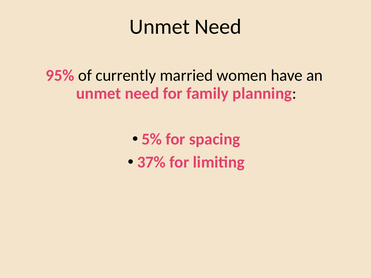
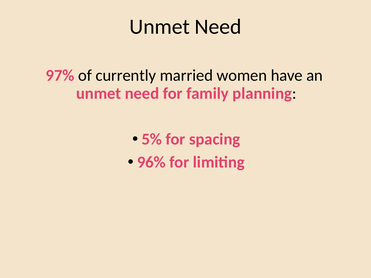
95%: 95% -> 97% (60, 76)
37%: 37% -> 96% (151, 162)
